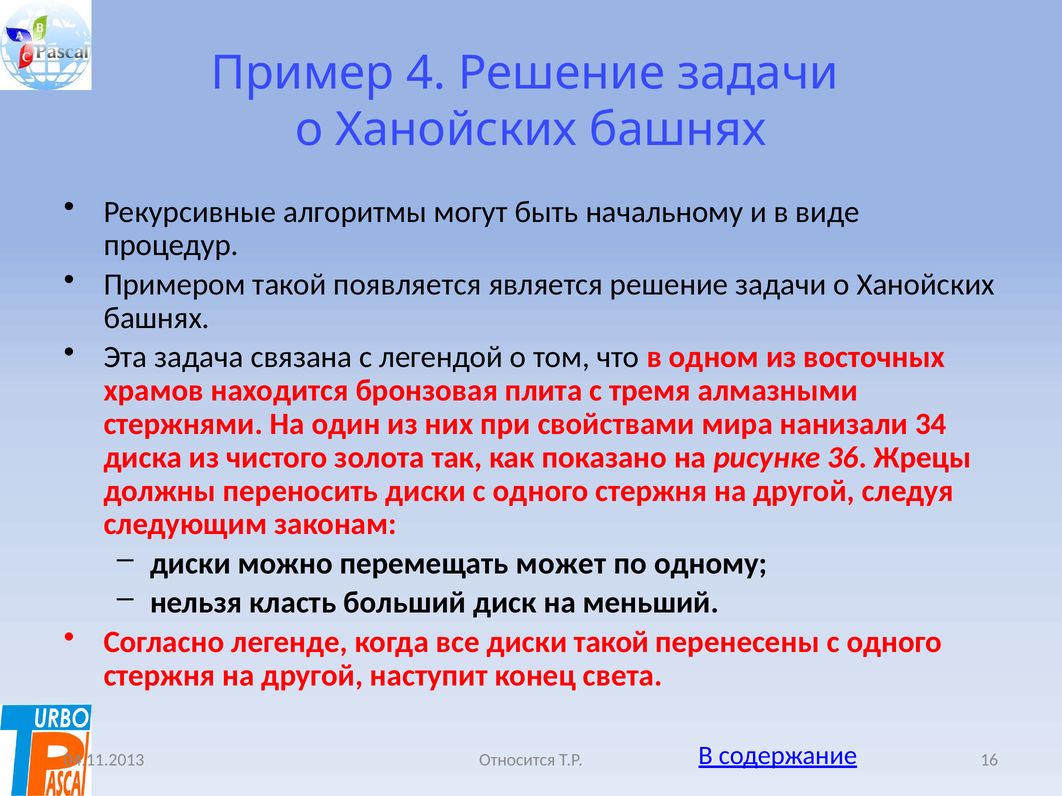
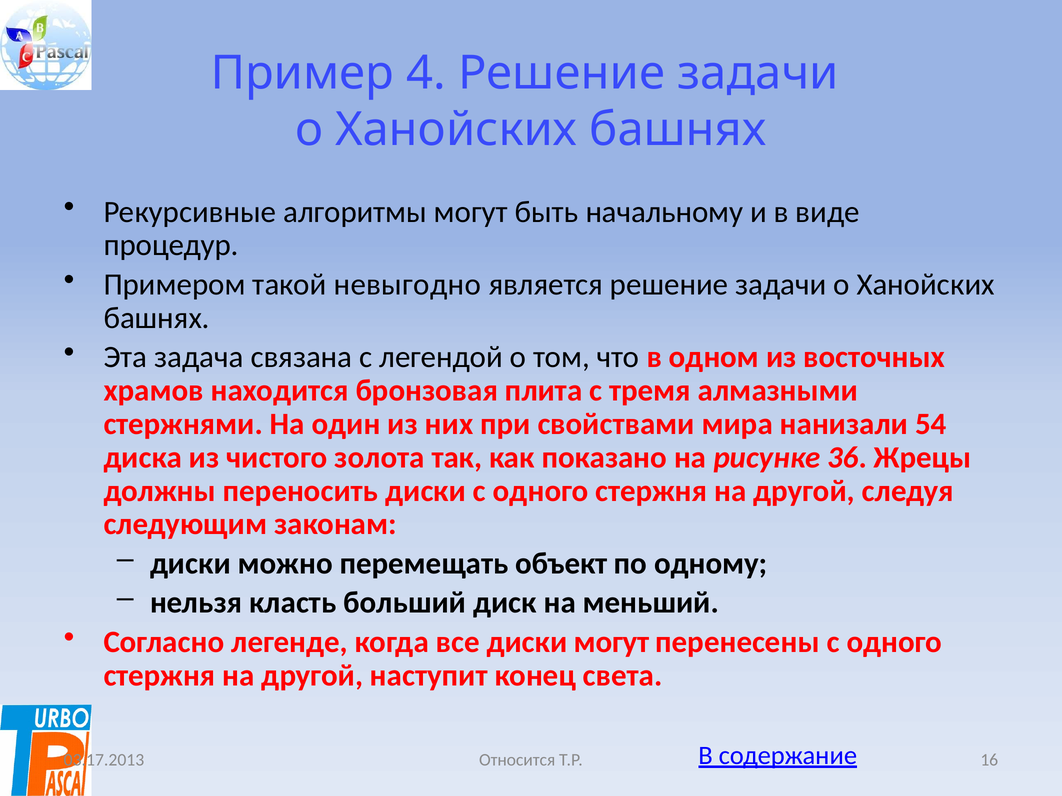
появляется: появляется -> невыгодно (407, 285)
34: 34 -> 54 (931, 424)
может: может -> объект (561, 564)
диски такой: такой -> могут (612, 642)
04.11.2013: 04.11.2013 -> 03.17.2013 (104, 761)
